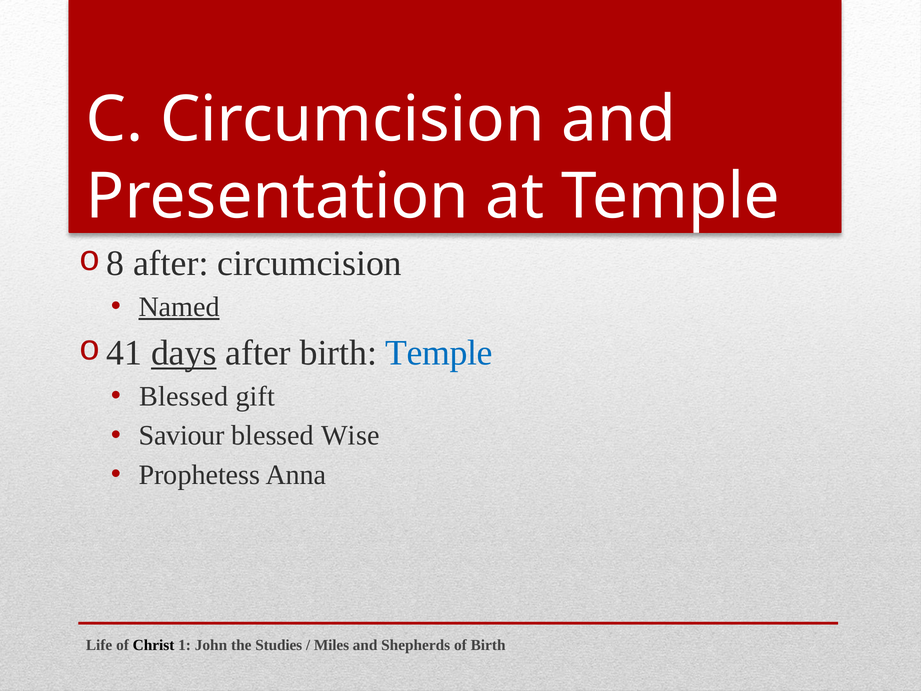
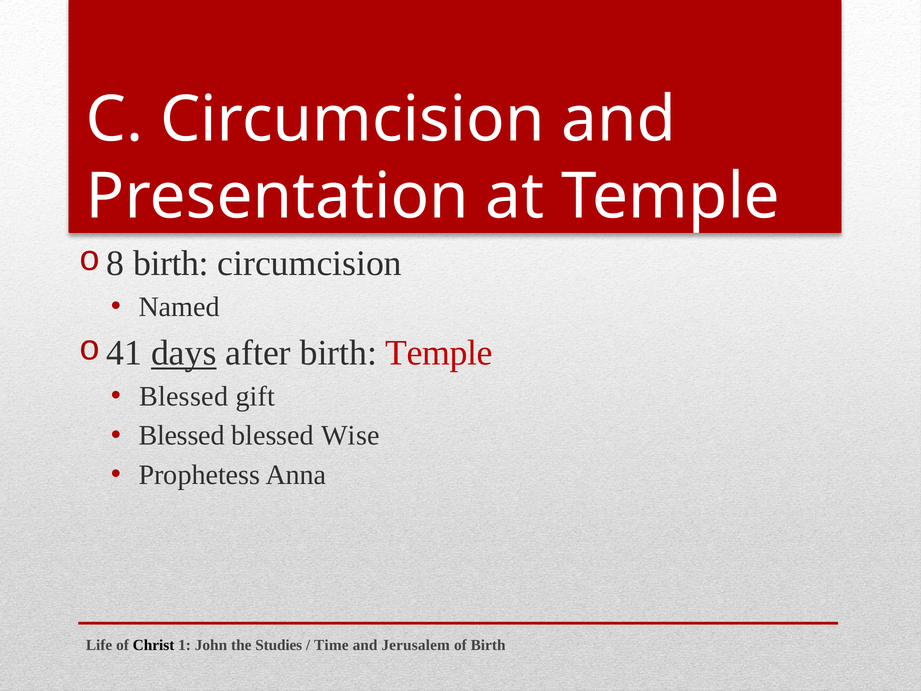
after: after -> birth (171, 263)
Named underline: present -> none (179, 307)
Temple colour: blue -> red (439, 353)
Saviour: Saviour -> Blessed (182, 436)
Miles: Miles -> Time (331, 645)
Shepherds: Shepherds -> Jerusalem (416, 645)
